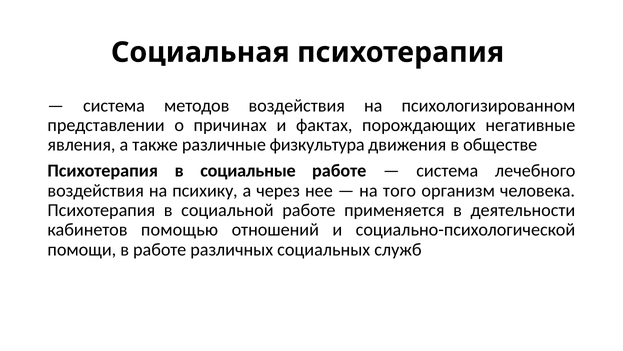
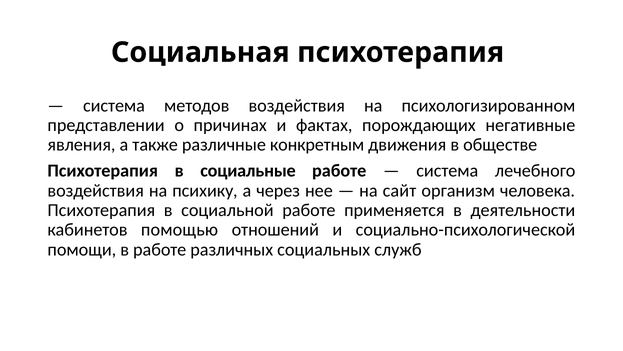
физкультура: физкультура -> конкретным (317, 145)
того: того -> сайт (399, 190)
